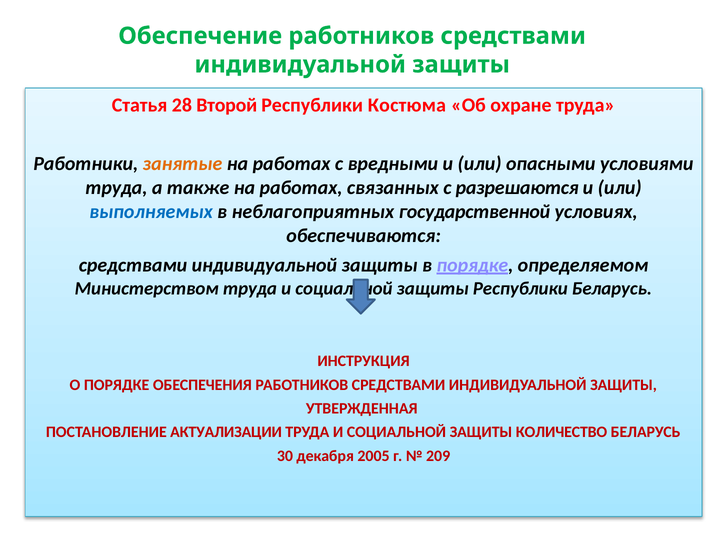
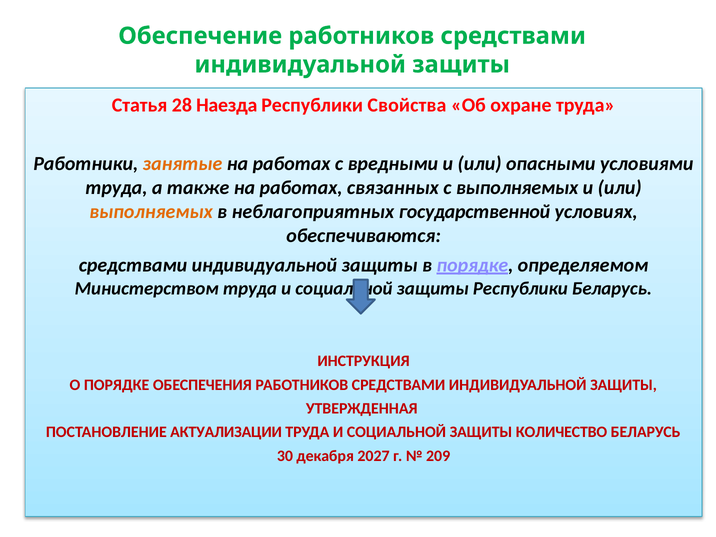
Второй: Второй -> Наезда (227, 105)
Костюма: Костюма -> Свойства (407, 105)
с разрешаются: разрешаются -> выполняемых (517, 188)
выполняемых colour: blue -> orange (151, 212)
2005: 2005 -> 2027 (374, 456)
